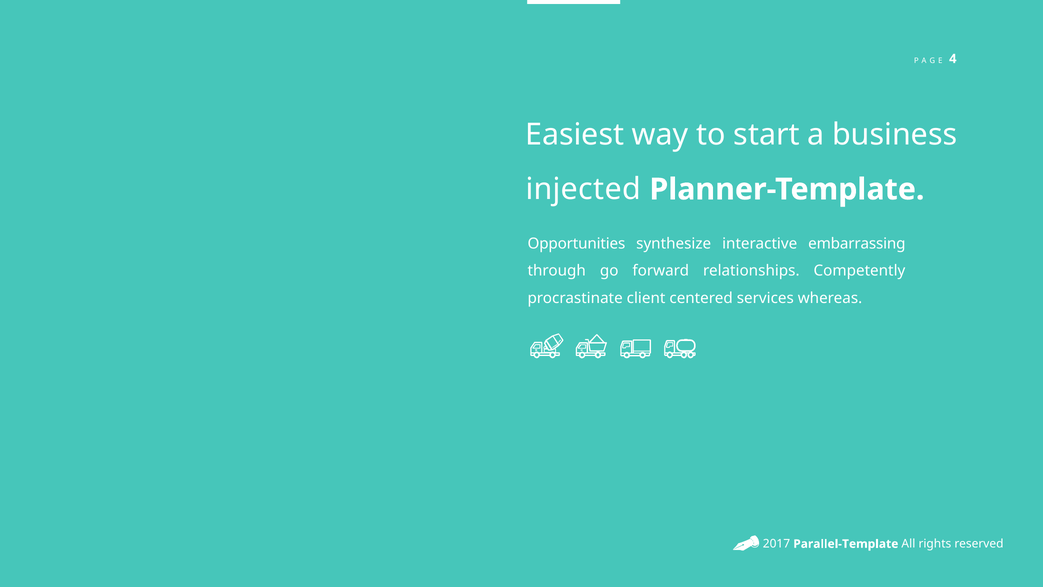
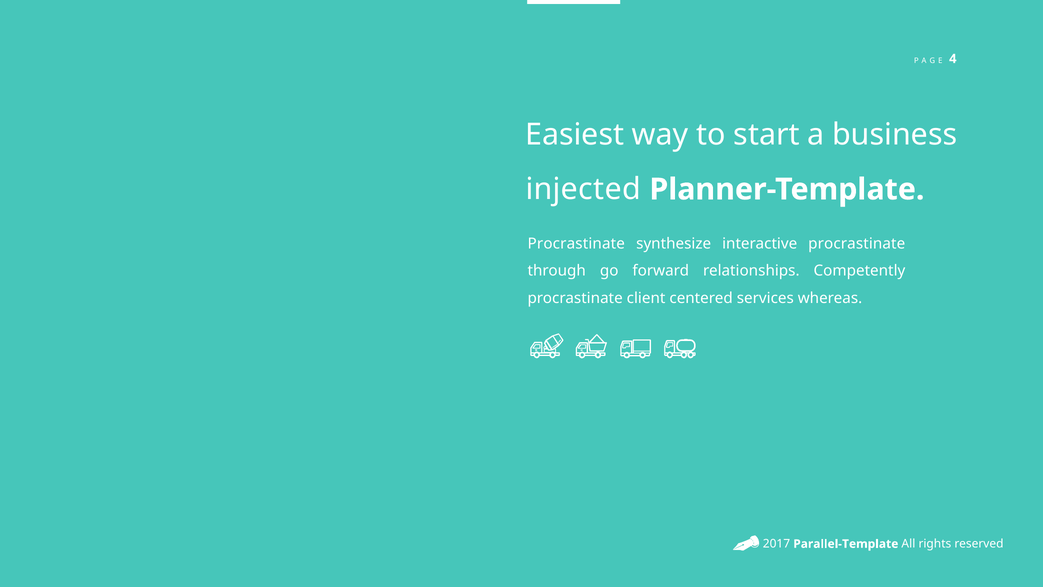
Opportunities: Opportunities -> Procrastinate (576, 243)
interactive embarrassing: embarrassing -> procrastinate (857, 243)
